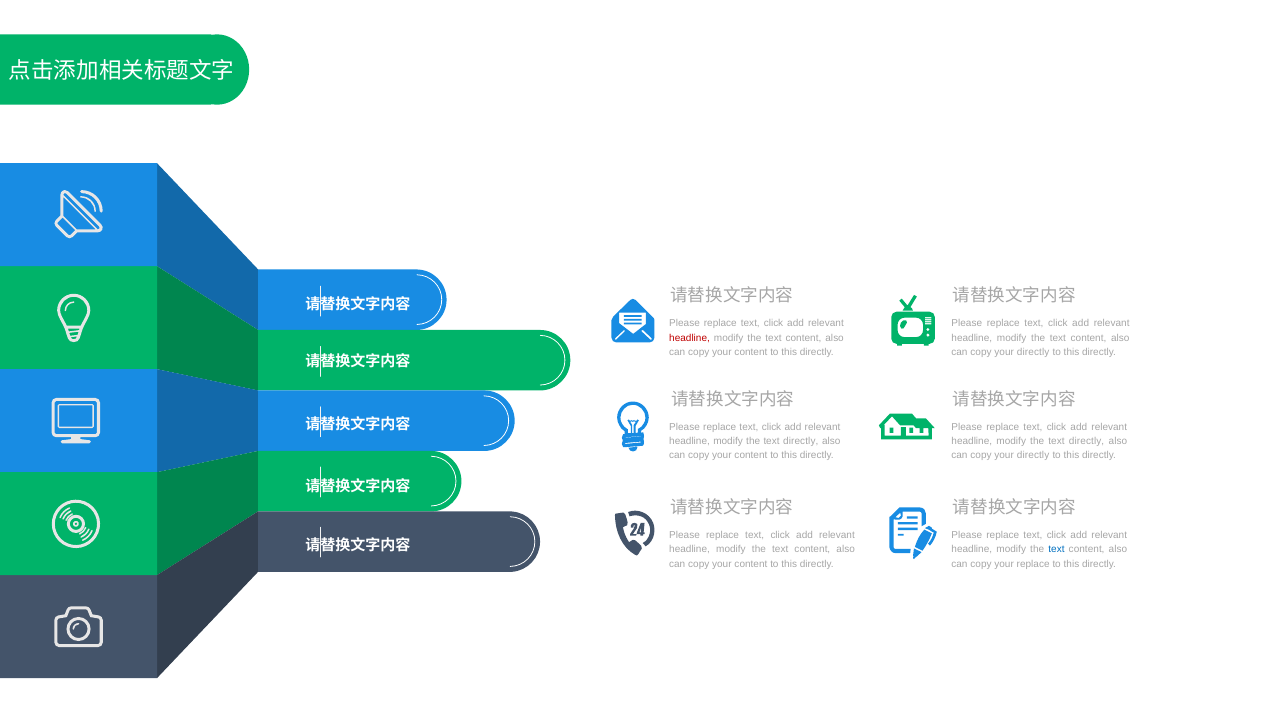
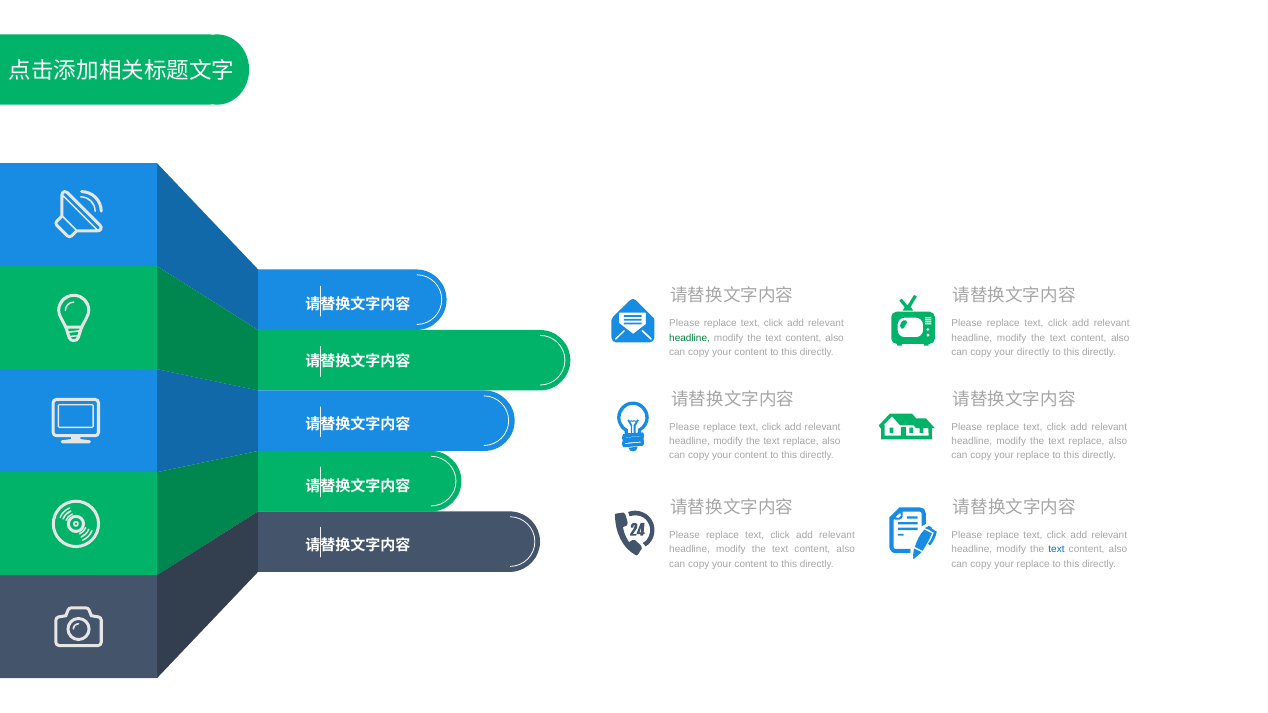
headline colour: red -> green (690, 338)
directly: directly -> replace (801, 441)
directly: directly -> replace (1087, 441)
directly: directly -> replace (1033, 456)
